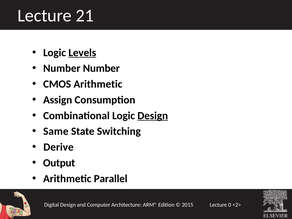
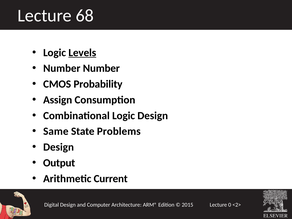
21: 21 -> 68 (85, 16)
CMOS Arithmetic: Arithmetic -> Probability (98, 84)
Design underline: present -> none (153, 116)
Switching: Switching -> Problems (119, 131)
Derive: Derive -> Design (59, 147)
Parallel: Parallel -> Current (111, 179)
